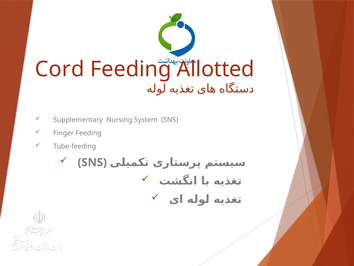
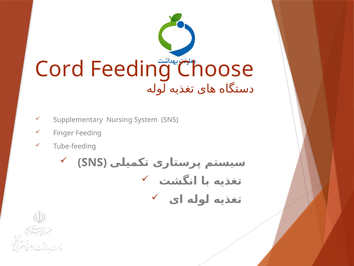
Allotted: Allotted -> Choose (215, 69)
